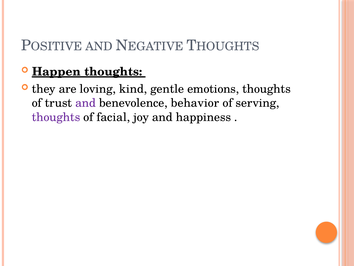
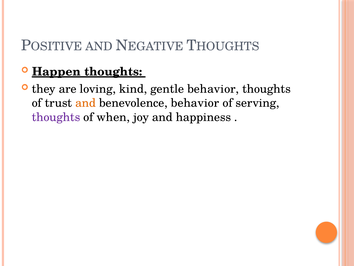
gentle emotions: emotions -> behavior (213, 89)
and colour: purple -> orange (86, 103)
facial: facial -> when (113, 117)
